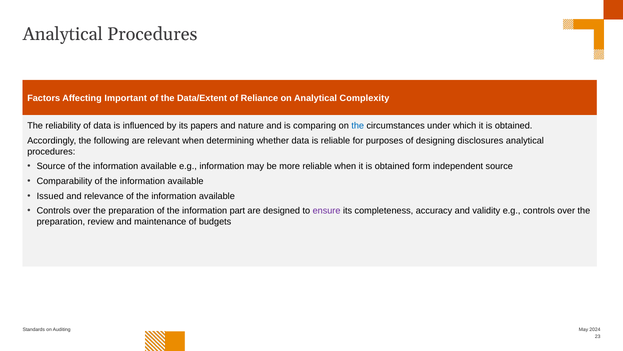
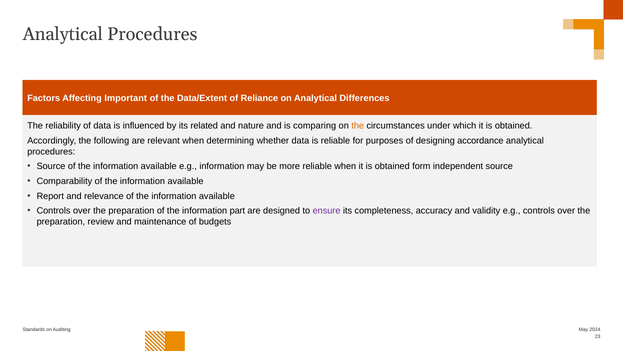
Complexity: Complexity -> Differences (365, 98)
papers: papers -> related (204, 126)
the colour: blue -> orange (358, 126)
disclosures: disclosures -> accordance (480, 140)
Issued: Issued -> Report (50, 196)
